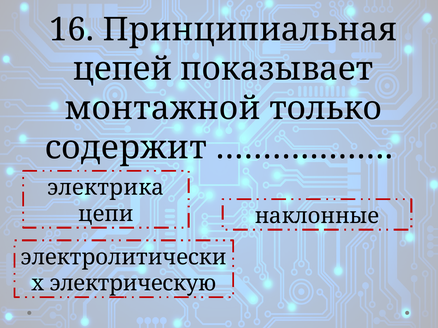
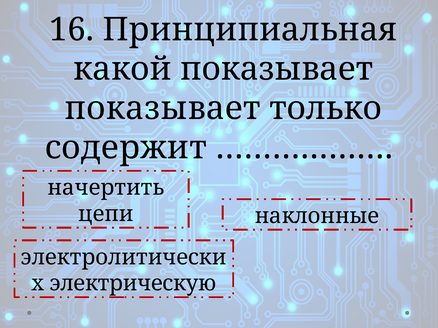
цепей: цепей -> какой (122, 69)
монтажной: монтажной -> показывает (163, 109)
электрика: электрика -> начертить (106, 188)
